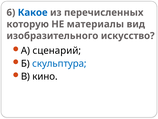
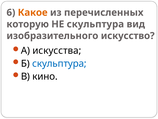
Какое colour: blue -> orange (33, 12)
НЕ материалы: материалы -> скульптура (95, 24)
сценарий: сценарий -> искусства (57, 50)
